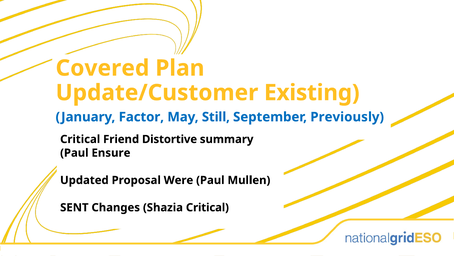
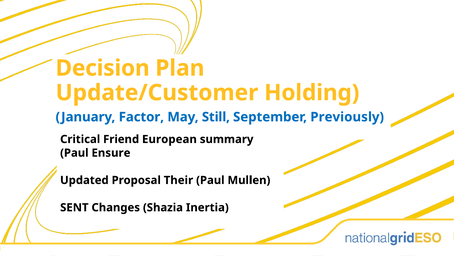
Covered: Covered -> Decision (103, 68)
Existing: Existing -> Holding (312, 93)
Distortive: Distortive -> European (169, 139)
Were: Were -> Their (178, 180)
Shazia Critical: Critical -> Inertia (207, 207)
